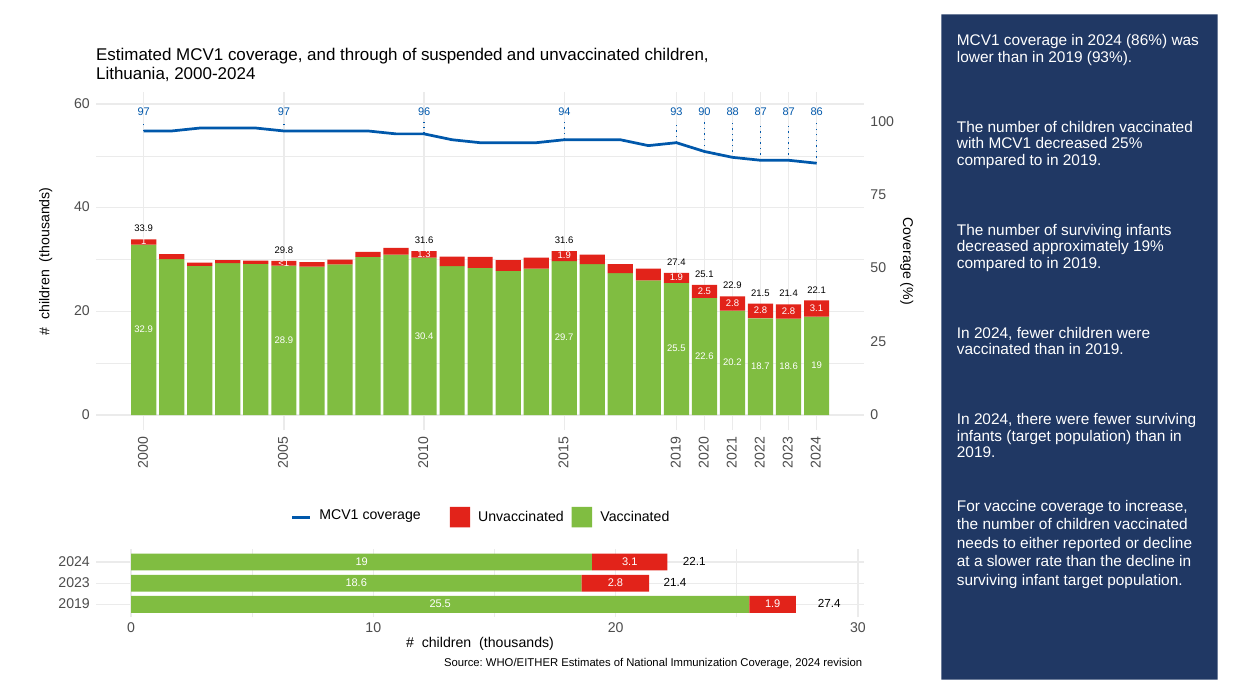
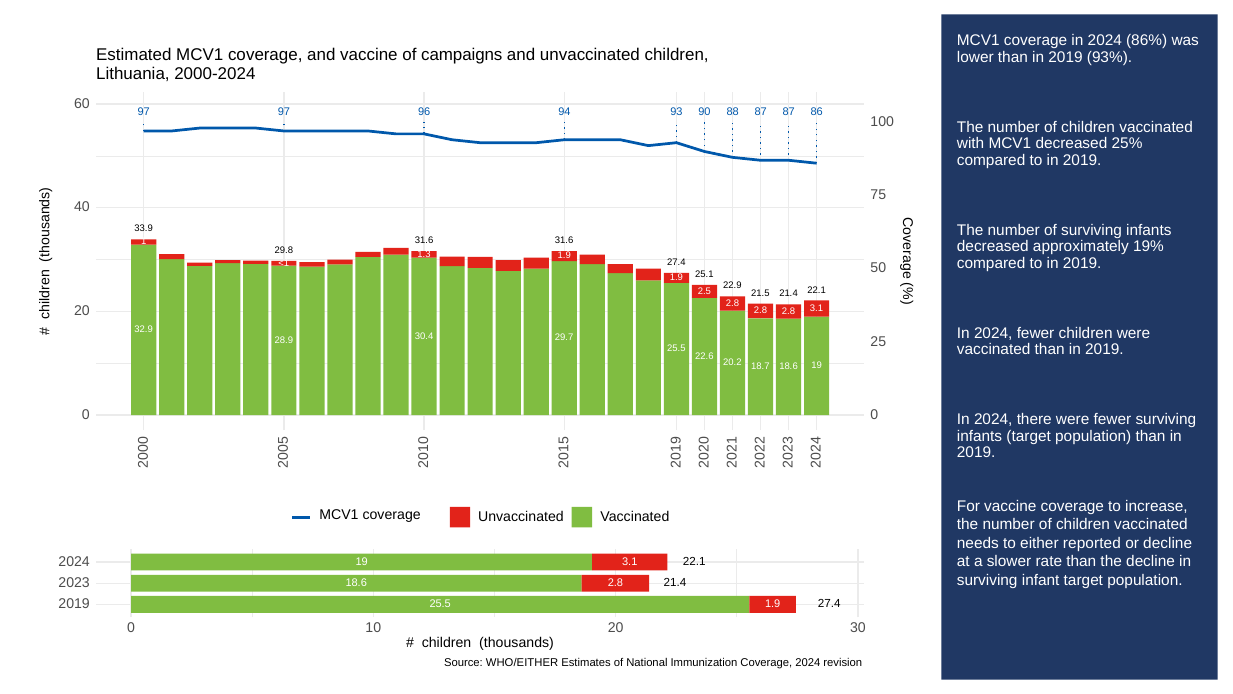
and through: through -> vaccine (369, 55)
suspended: suspended -> campaigns (462, 55)
